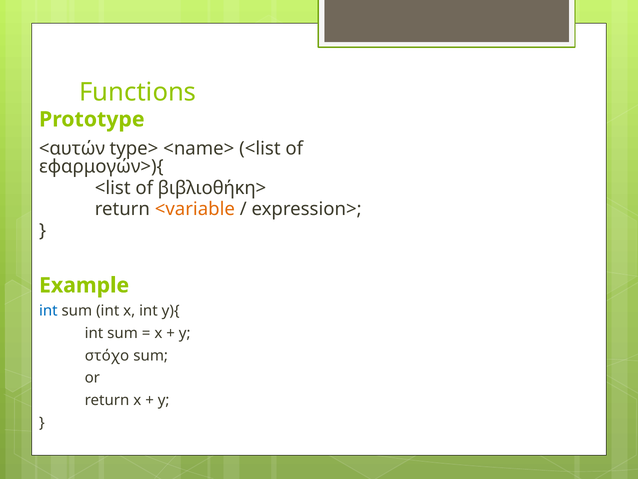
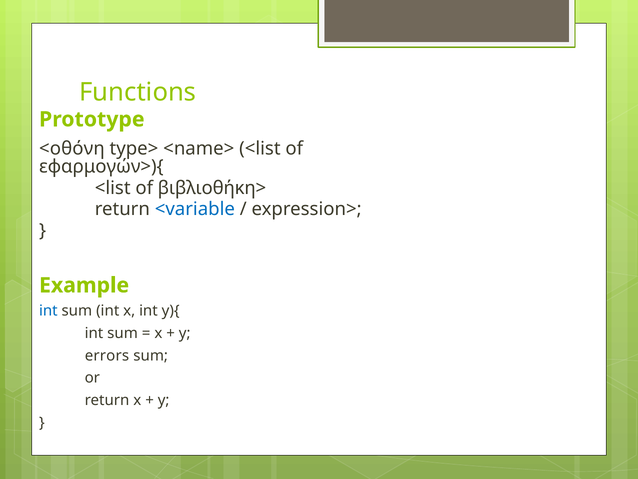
<αυτών: <αυτών -> <οθόνη (72, 149)
<variable colour: orange -> blue (195, 209)
στόχο: στόχο -> errors (107, 355)
